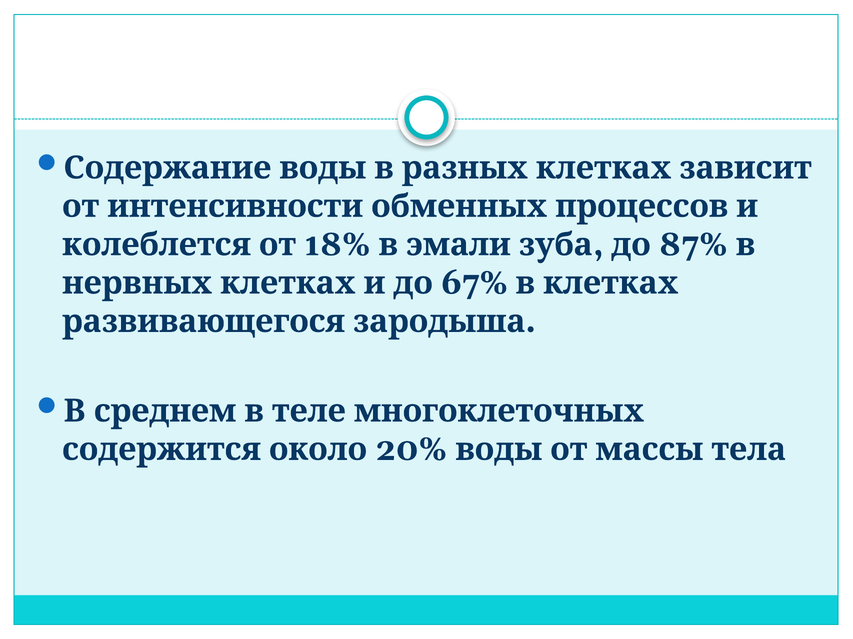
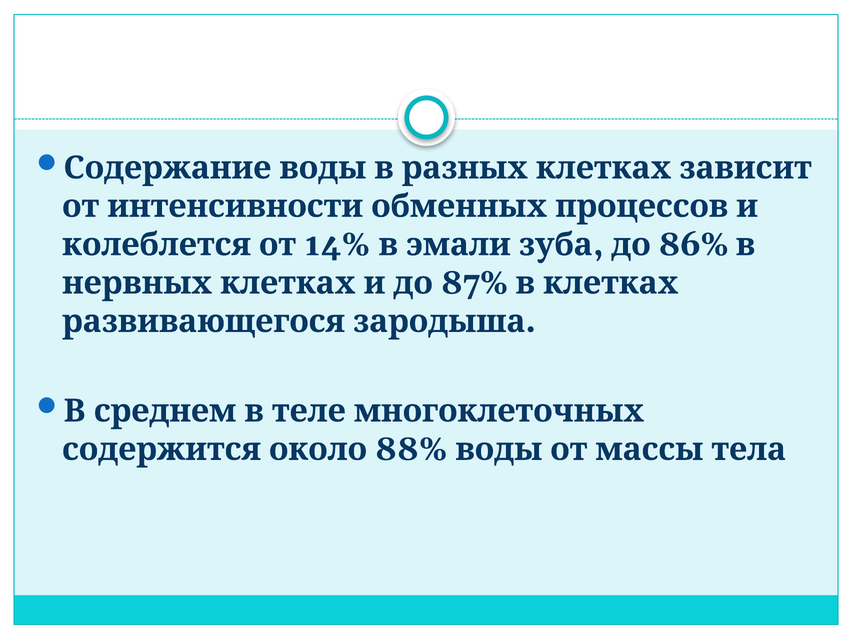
18%: 18% -> 14% (337, 245)
87%: 87% -> 86% (694, 245)
67%: 67% -> 87% (475, 283)
20%: 20% -> 88% (411, 450)
